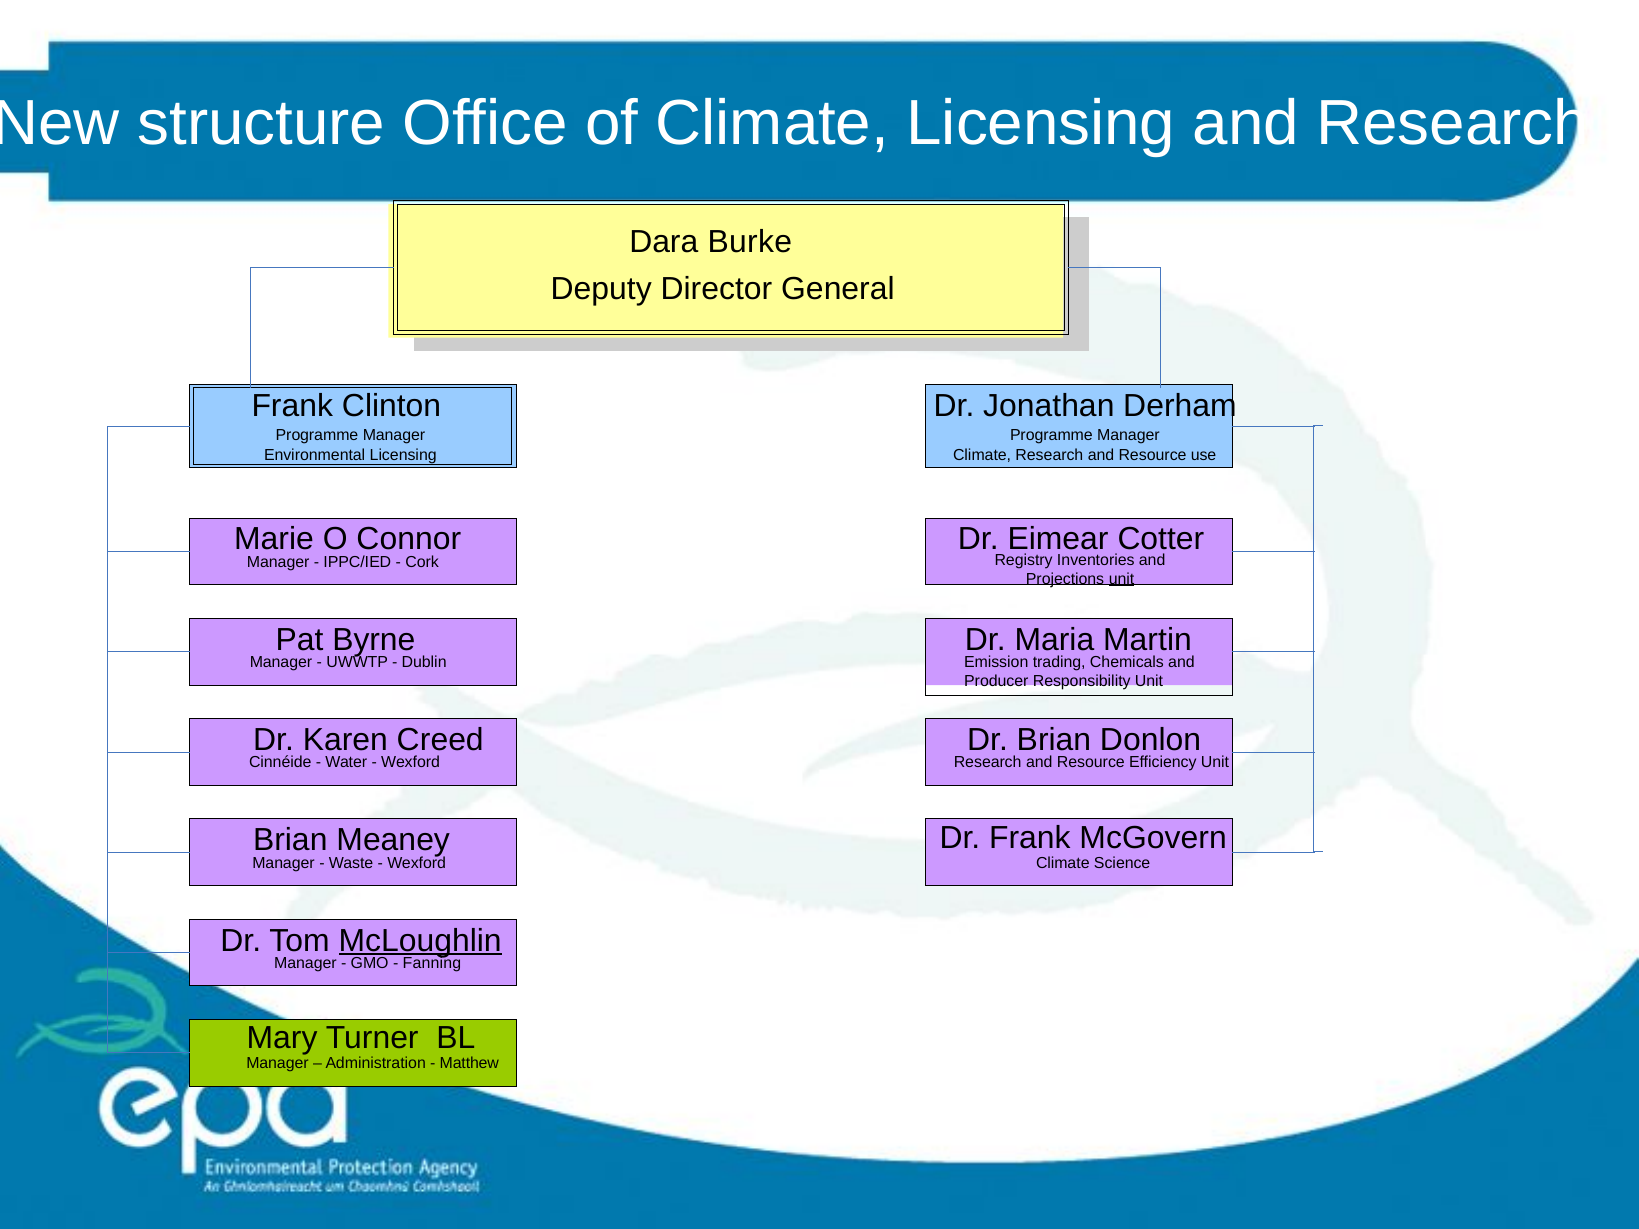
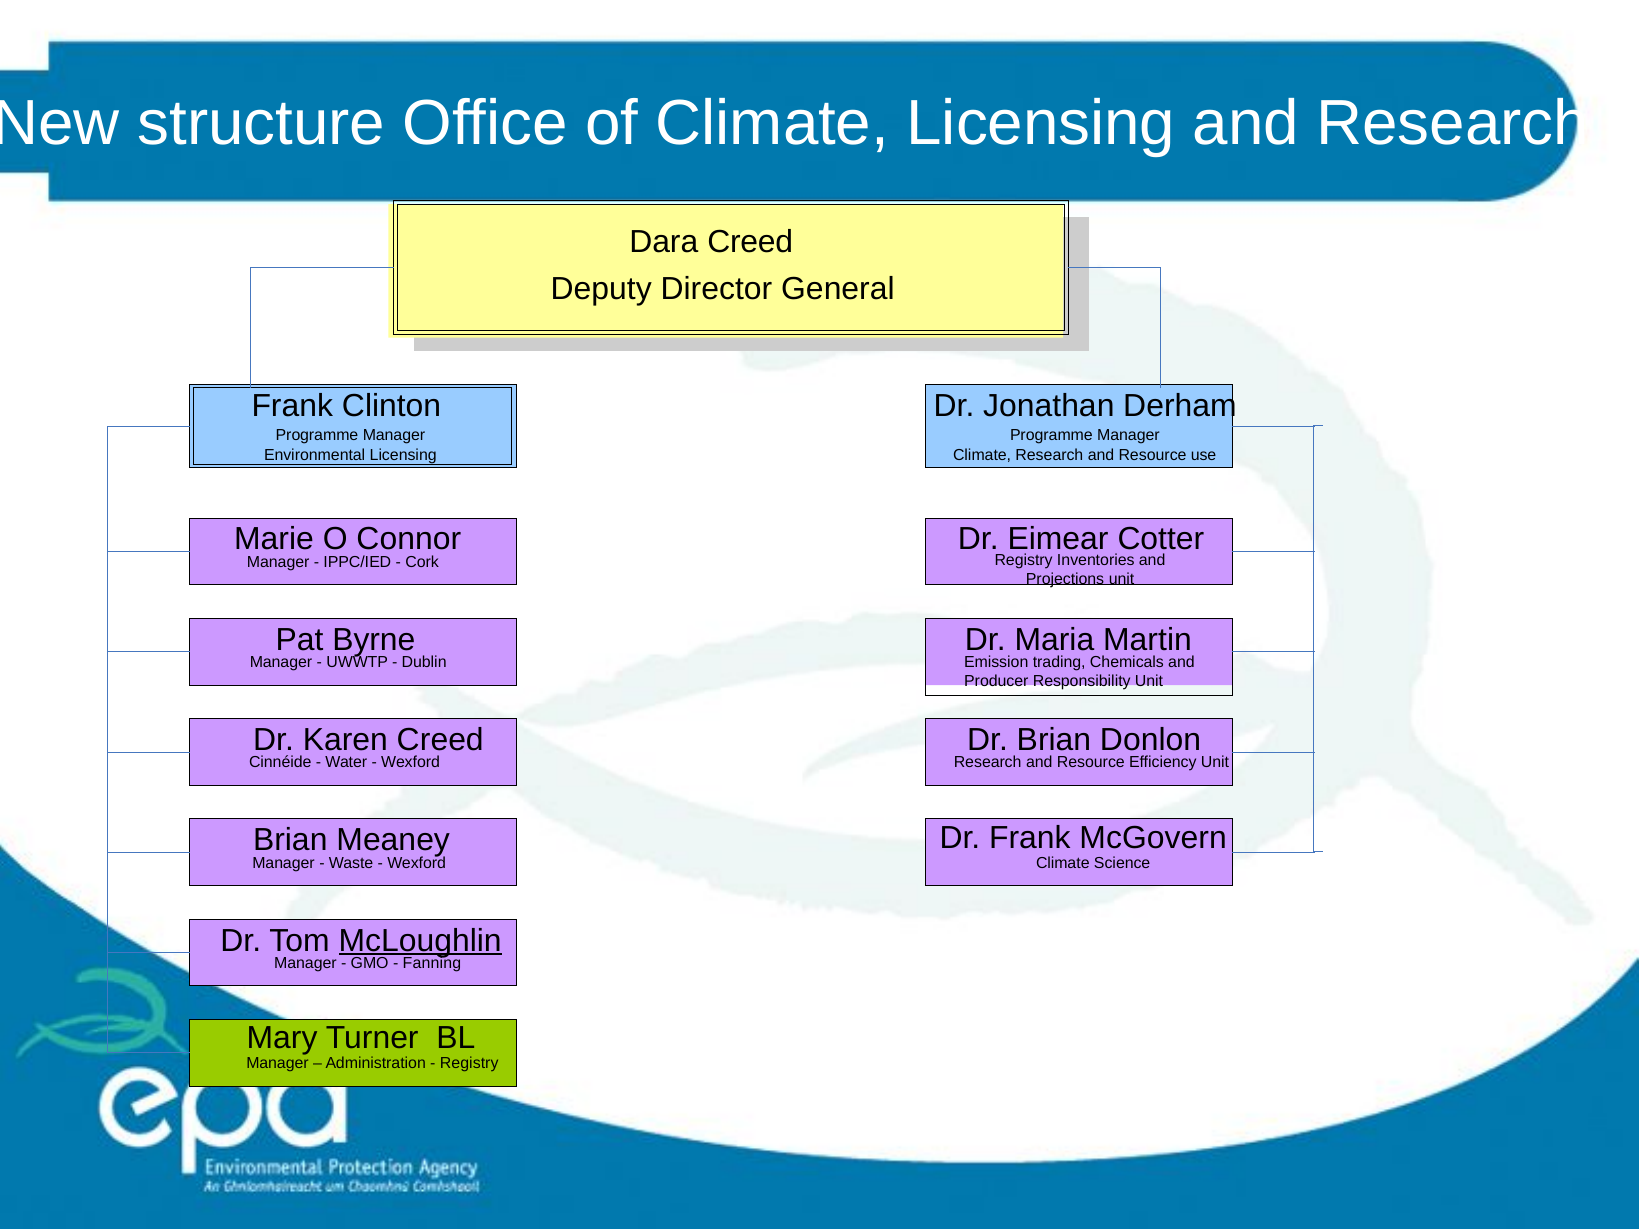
Dara Burke: Burke -> Creed (750, 242)
unit underline: present -> none (1122, 579)
Matthew: Matthew -> Registry (469, 1064)
